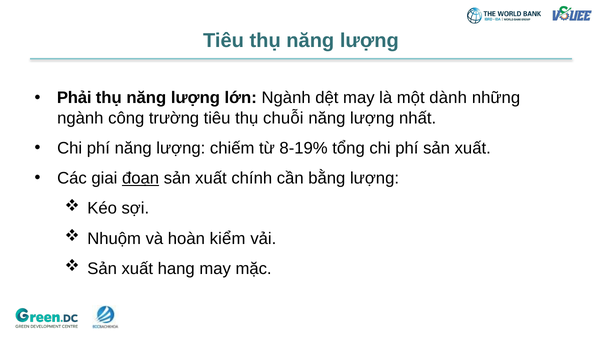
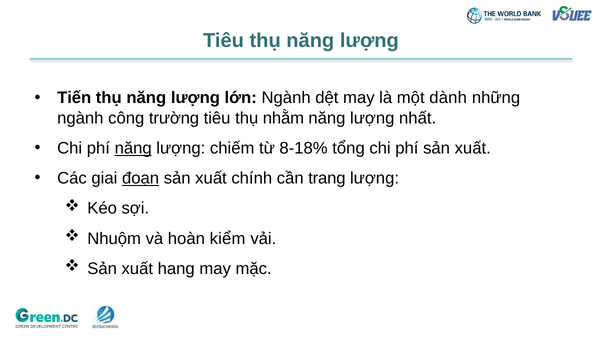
Phải: Phải -> Tiến (74, 98)
chuỗi: chuỗi -> nhằm (283, 118)
năng underline: none -> present (133, 148)
8-19%: 8-19% -> 8-18% (304, 148)
bằng: bằng -> trang (327, 178)
